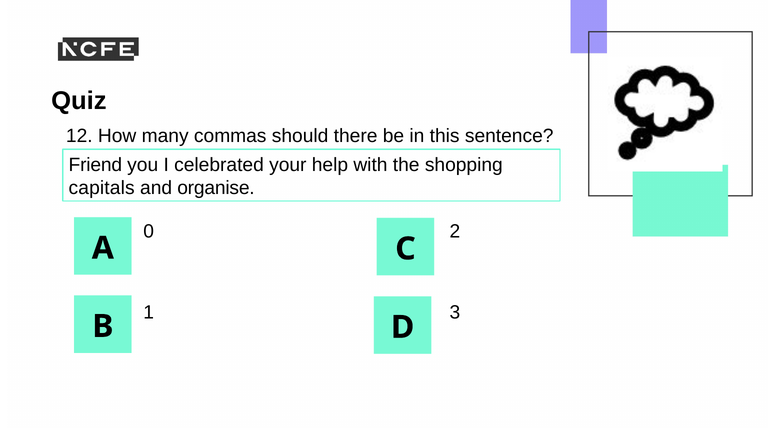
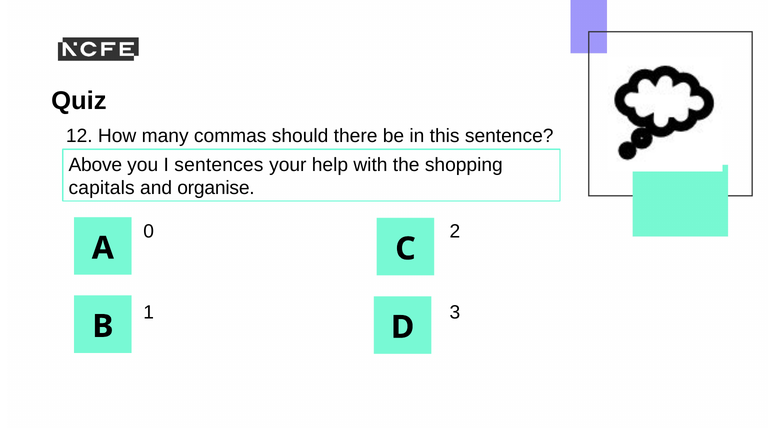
Friend: Friend -> Above (95, 165)
celebrated: celebrated -> sentences (219, 165)
